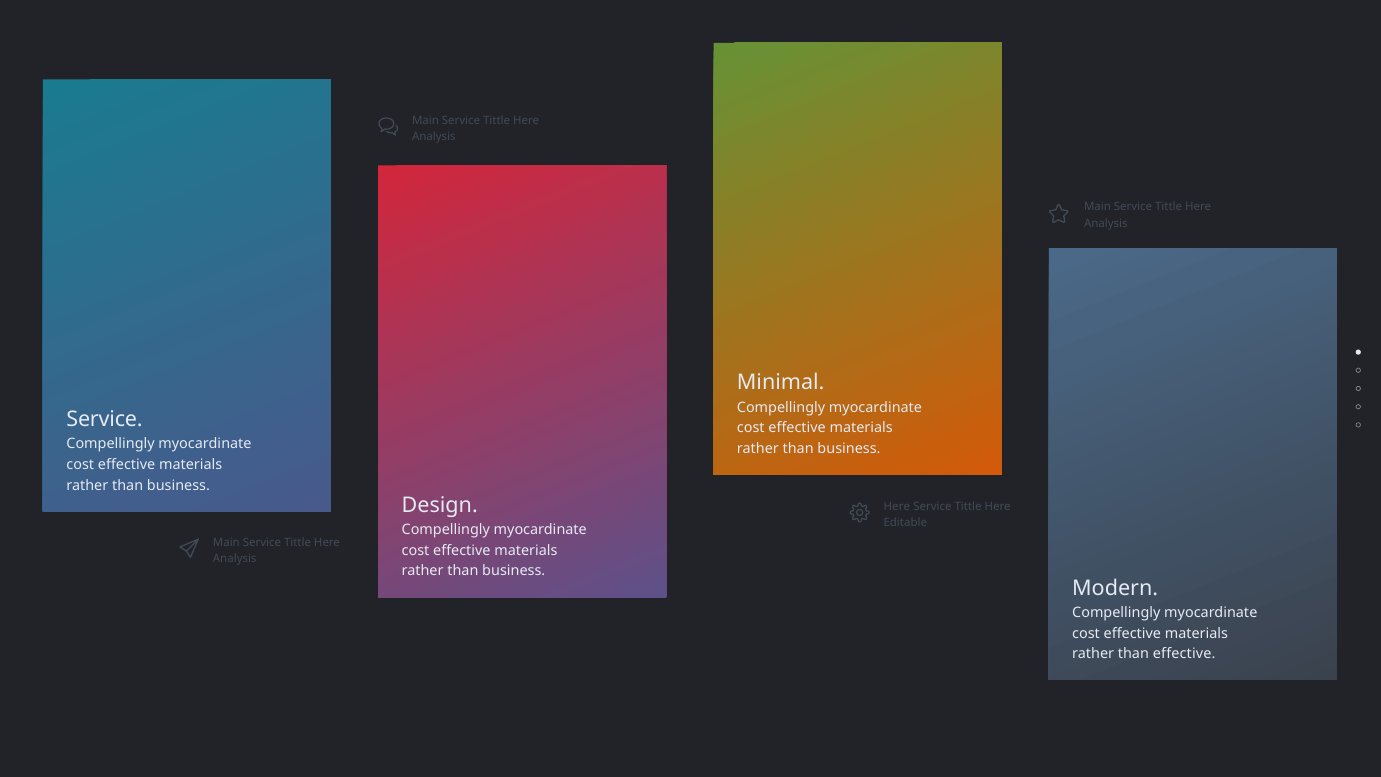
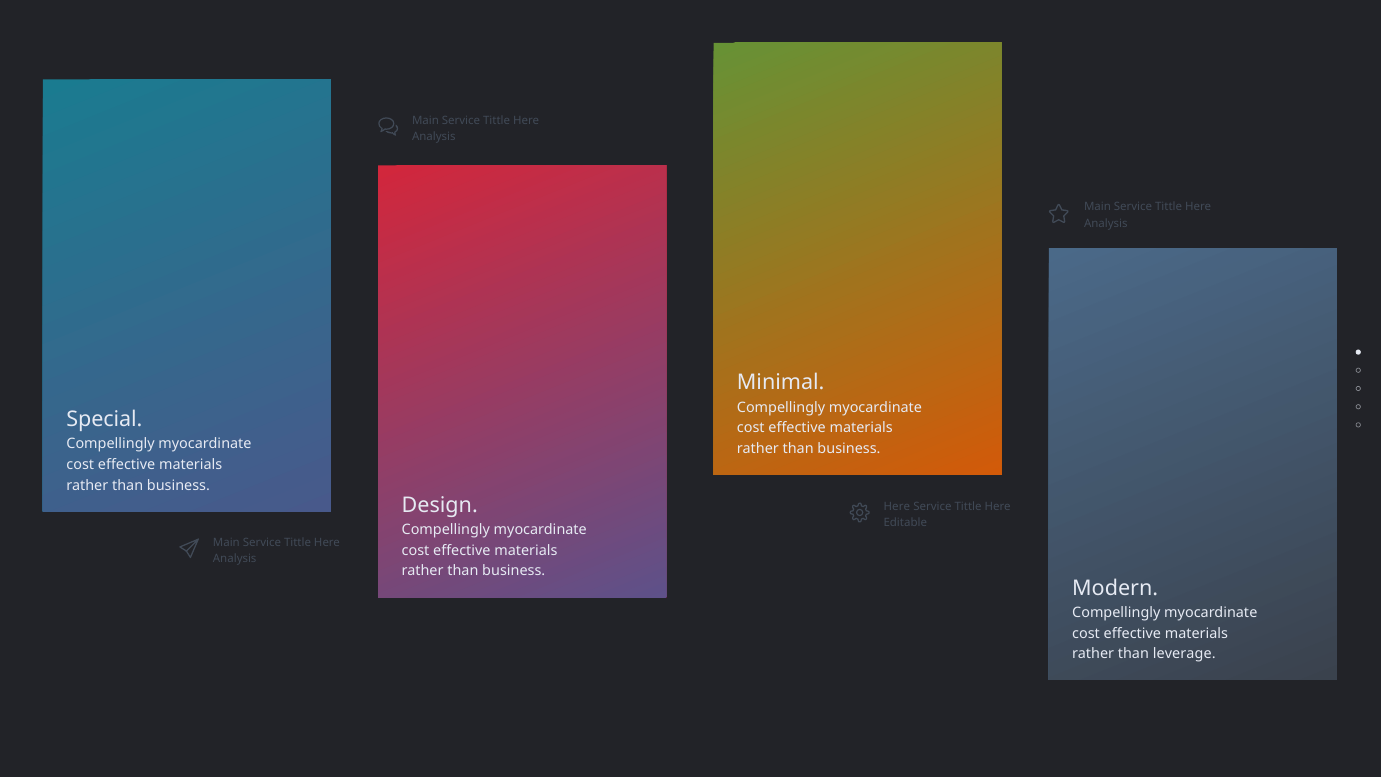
Service: Service -> Special (104, 419)
than effective: effective -> leverage (1184, 654)
